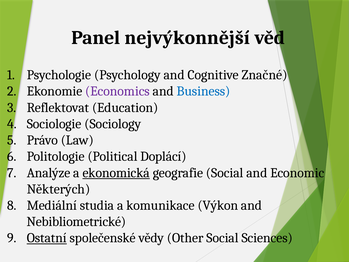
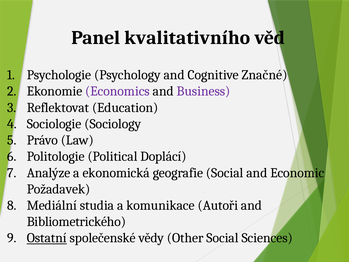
nejvýkonnější: nejvýkonnější -> kvalitativního (187, 38)
Business colour: blue -> purple (204, 91)
ekonomická underline: present -> none (116, 173)
Některých: Některých -> Požadavek (59, 189)
Výkon: Výkon -> Autoři (218, 205)
Nebibliometrické: Nebibliometrické -> Bibliometrického (76, 221)
